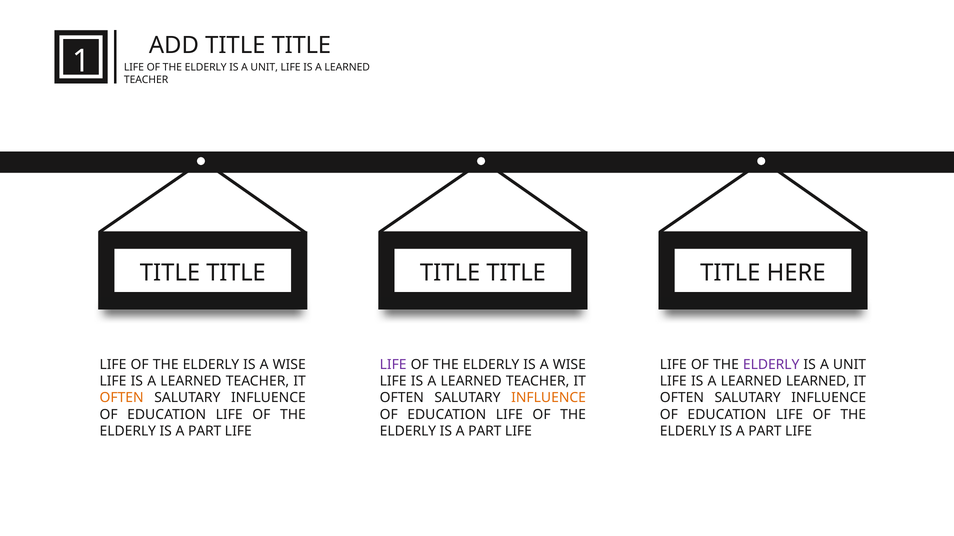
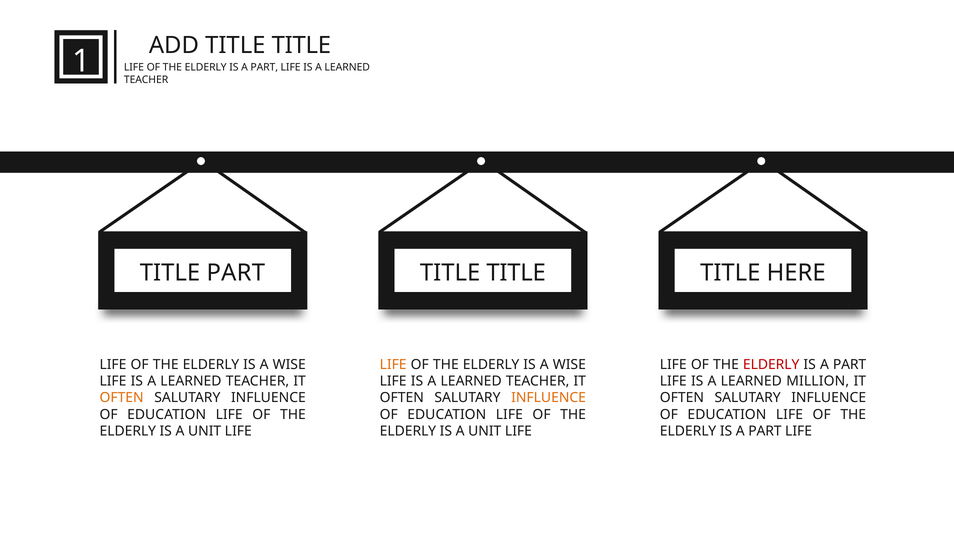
UNIT: UNIT -> PART (264, 67)
TITLE: TITLE -> PART (236, 273)
LIFE colour: purple -> orange (393, 365)
ELDERLY colour: purple -> red (771, 365)
UNIT: UNIT -> PART (850, 365)
LEARNED LEARNED: LEARNED -> MILLION (818, 382)
PART: PART -> UNIT (205, 432)
PART: PART -> UNIT (485, 432)
